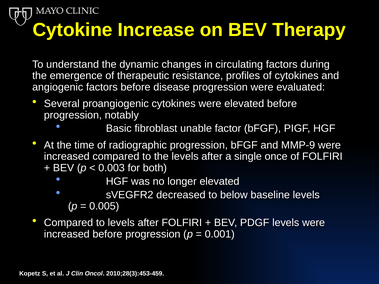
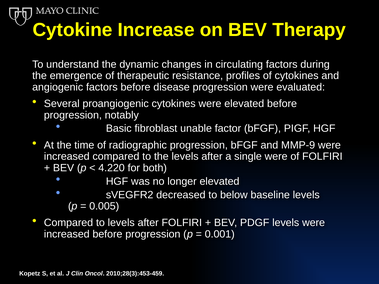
single once: once -> were (276, 157)
0.003: 0.003 -> 4.220 (112, 168)
